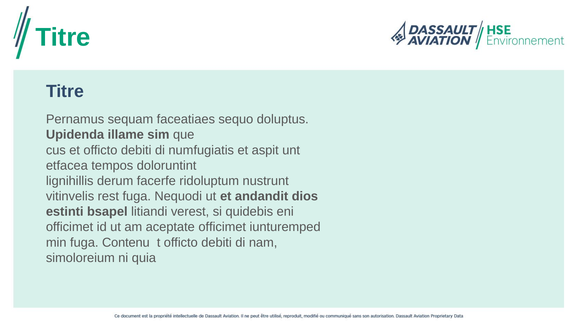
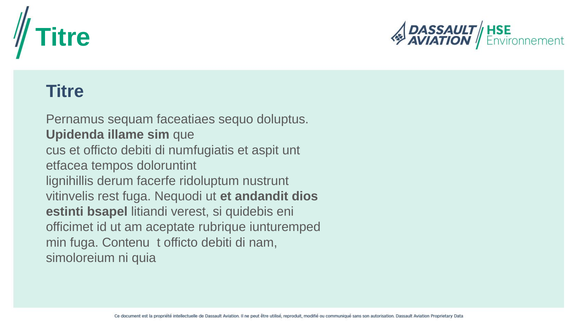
aceptate officimet: officimet -> rubrique (222, 227)
